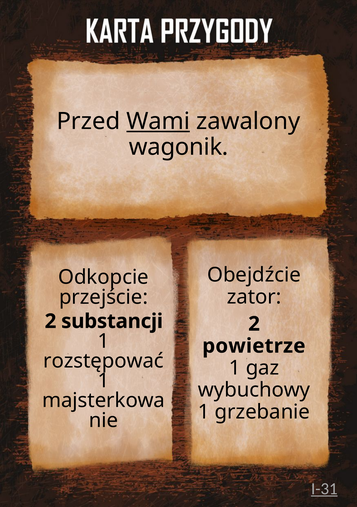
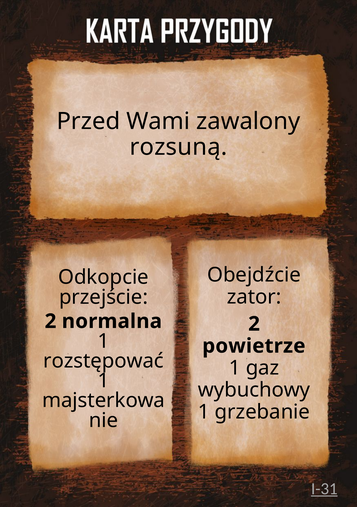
Wami underline: present -> none (158, 121)
wagonik: wagonik -> rozsuną (178, 147)
substancji: substancji -> normalna (112, 321)
